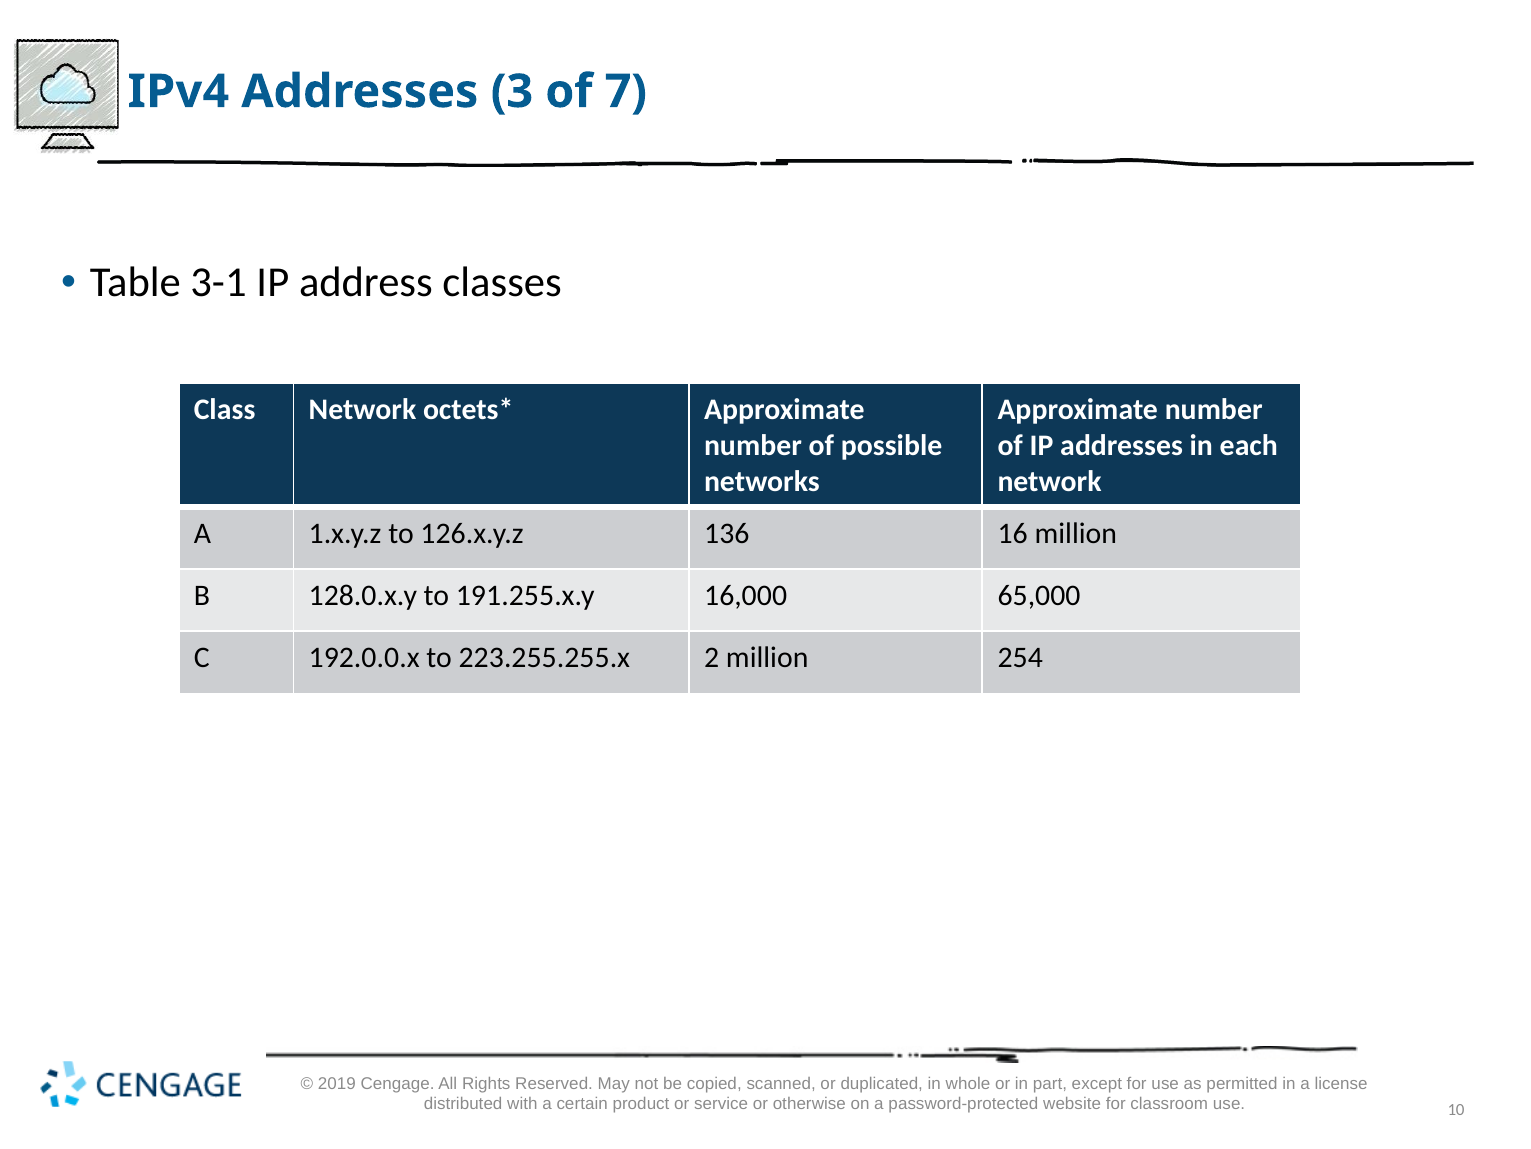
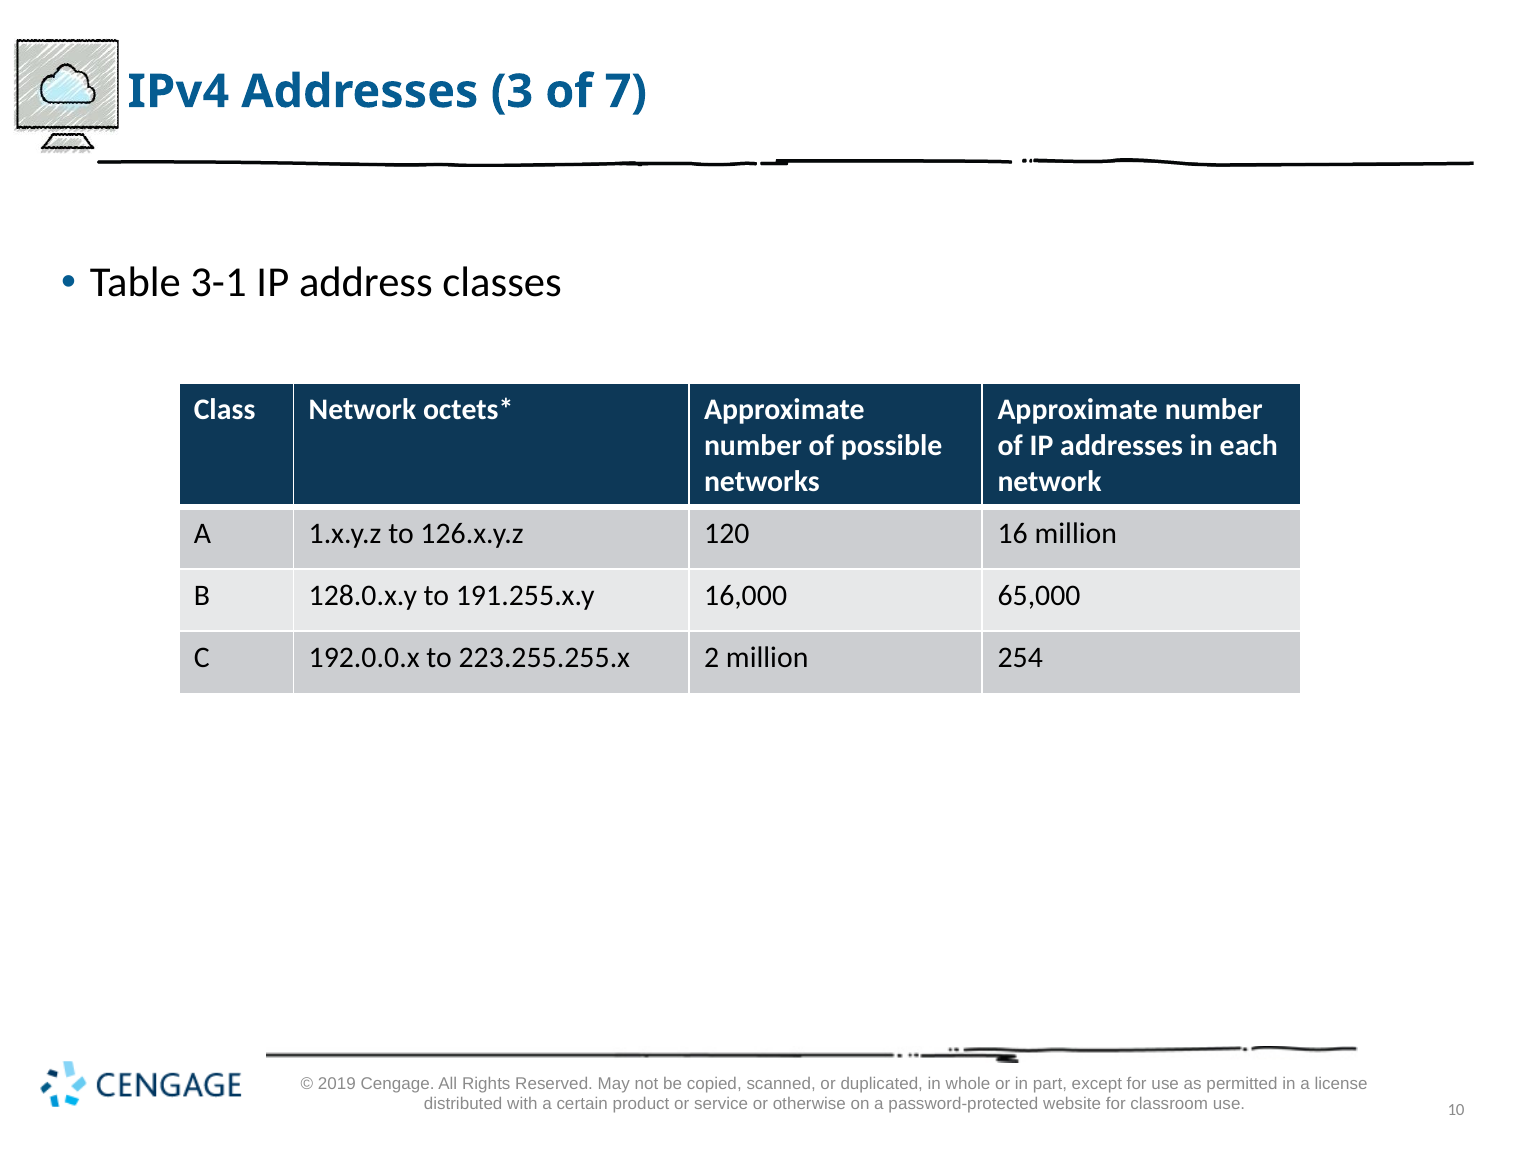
136: 136 -> 120 (727, 533)
